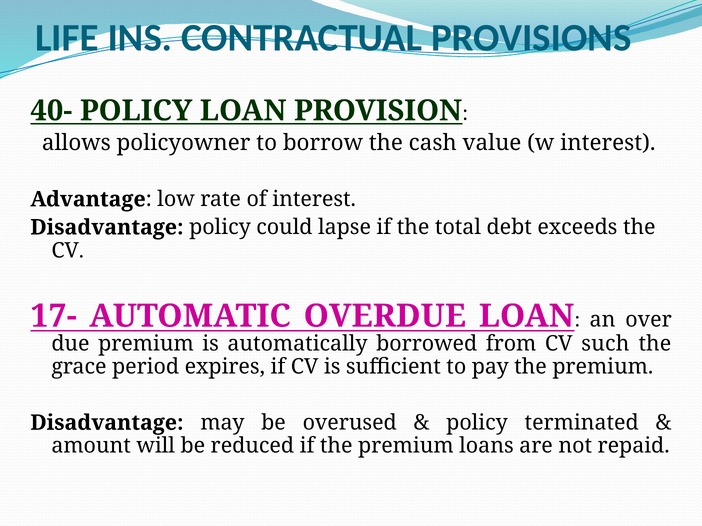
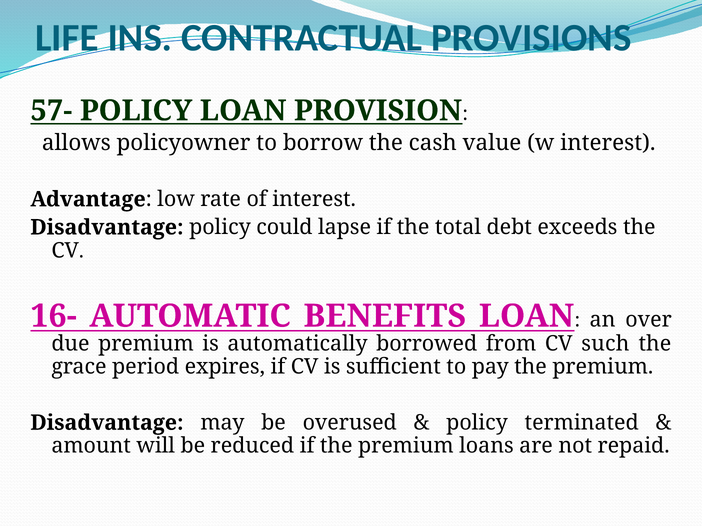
40-: 40- -> 57- (51, 111)
17-: 17- -> 16- (53, 316)
OVERDUE: OVERDUE -> BENEFITS (385, 316)
